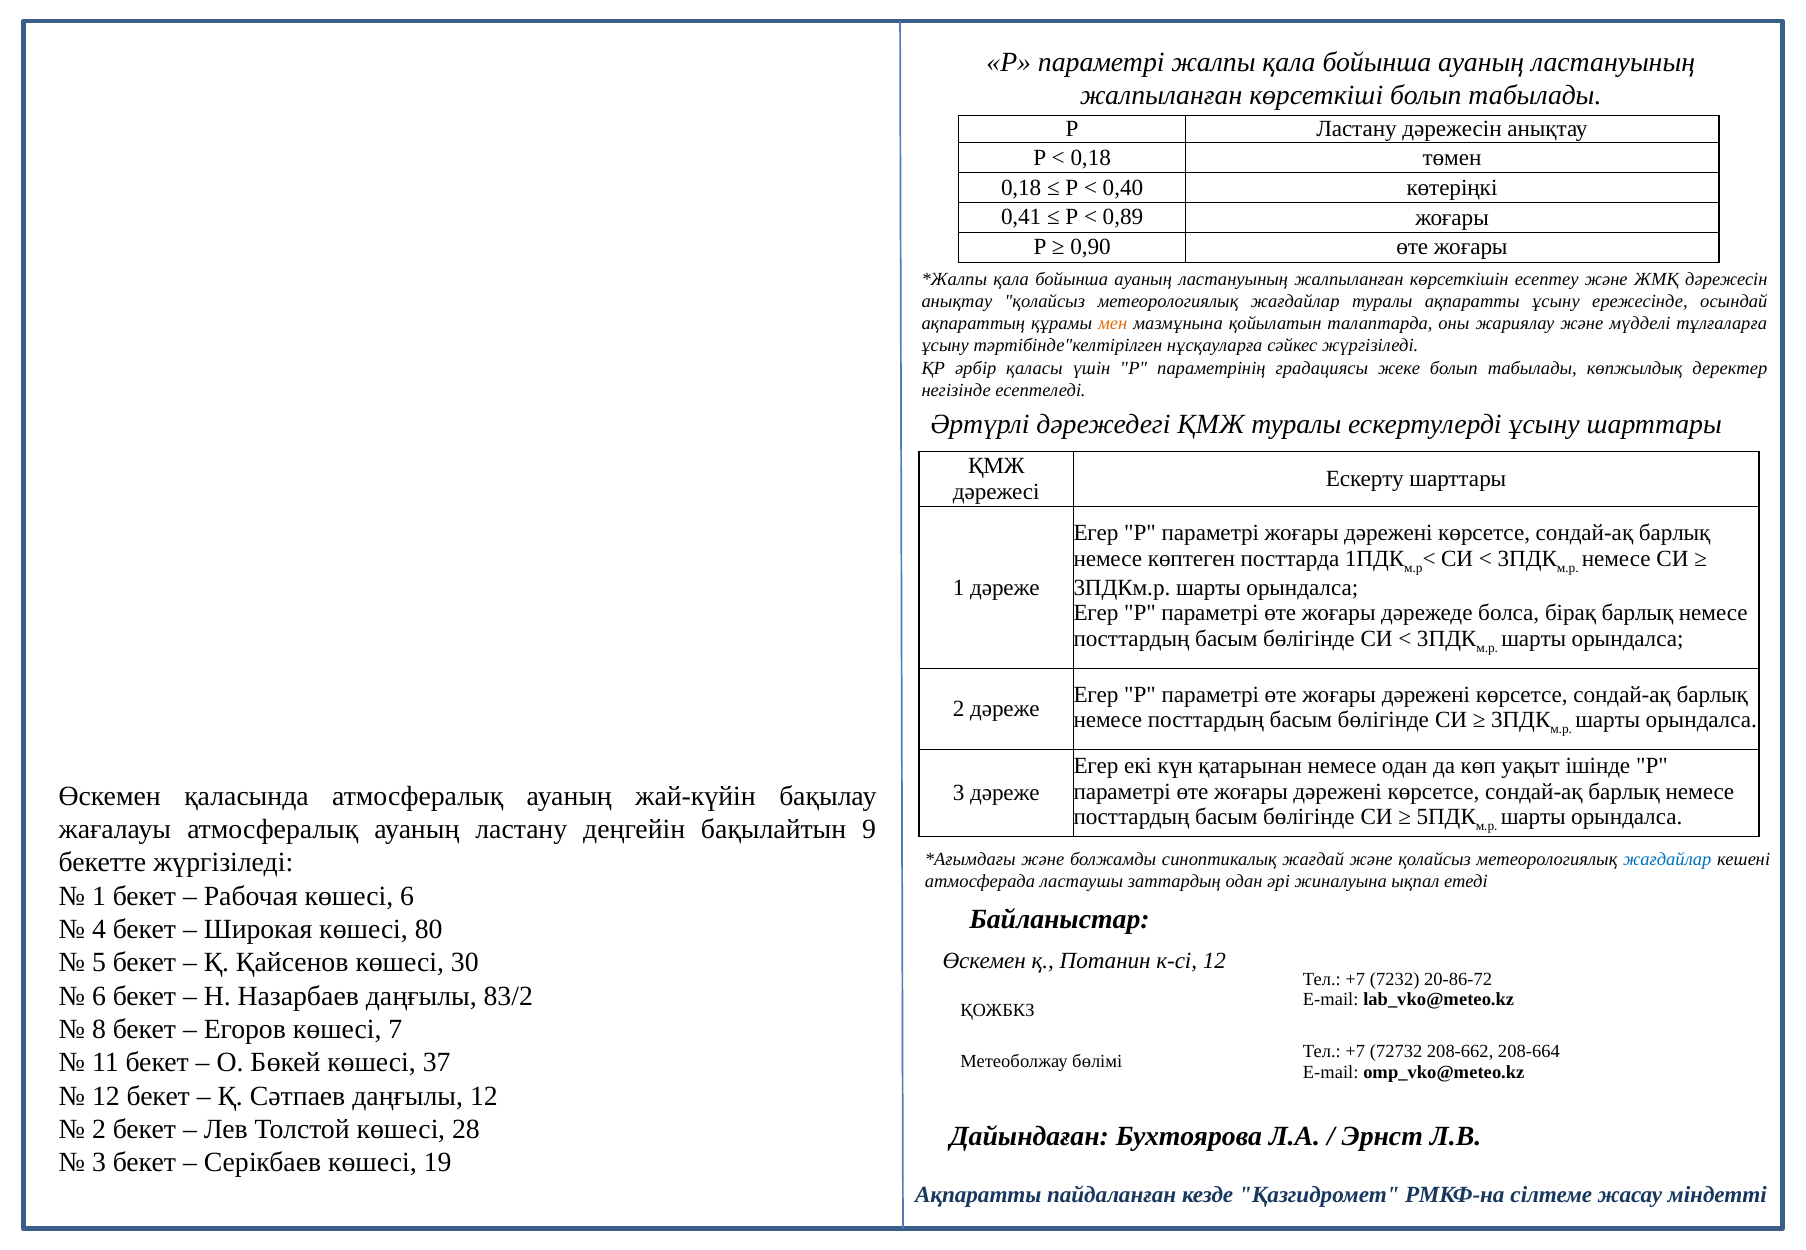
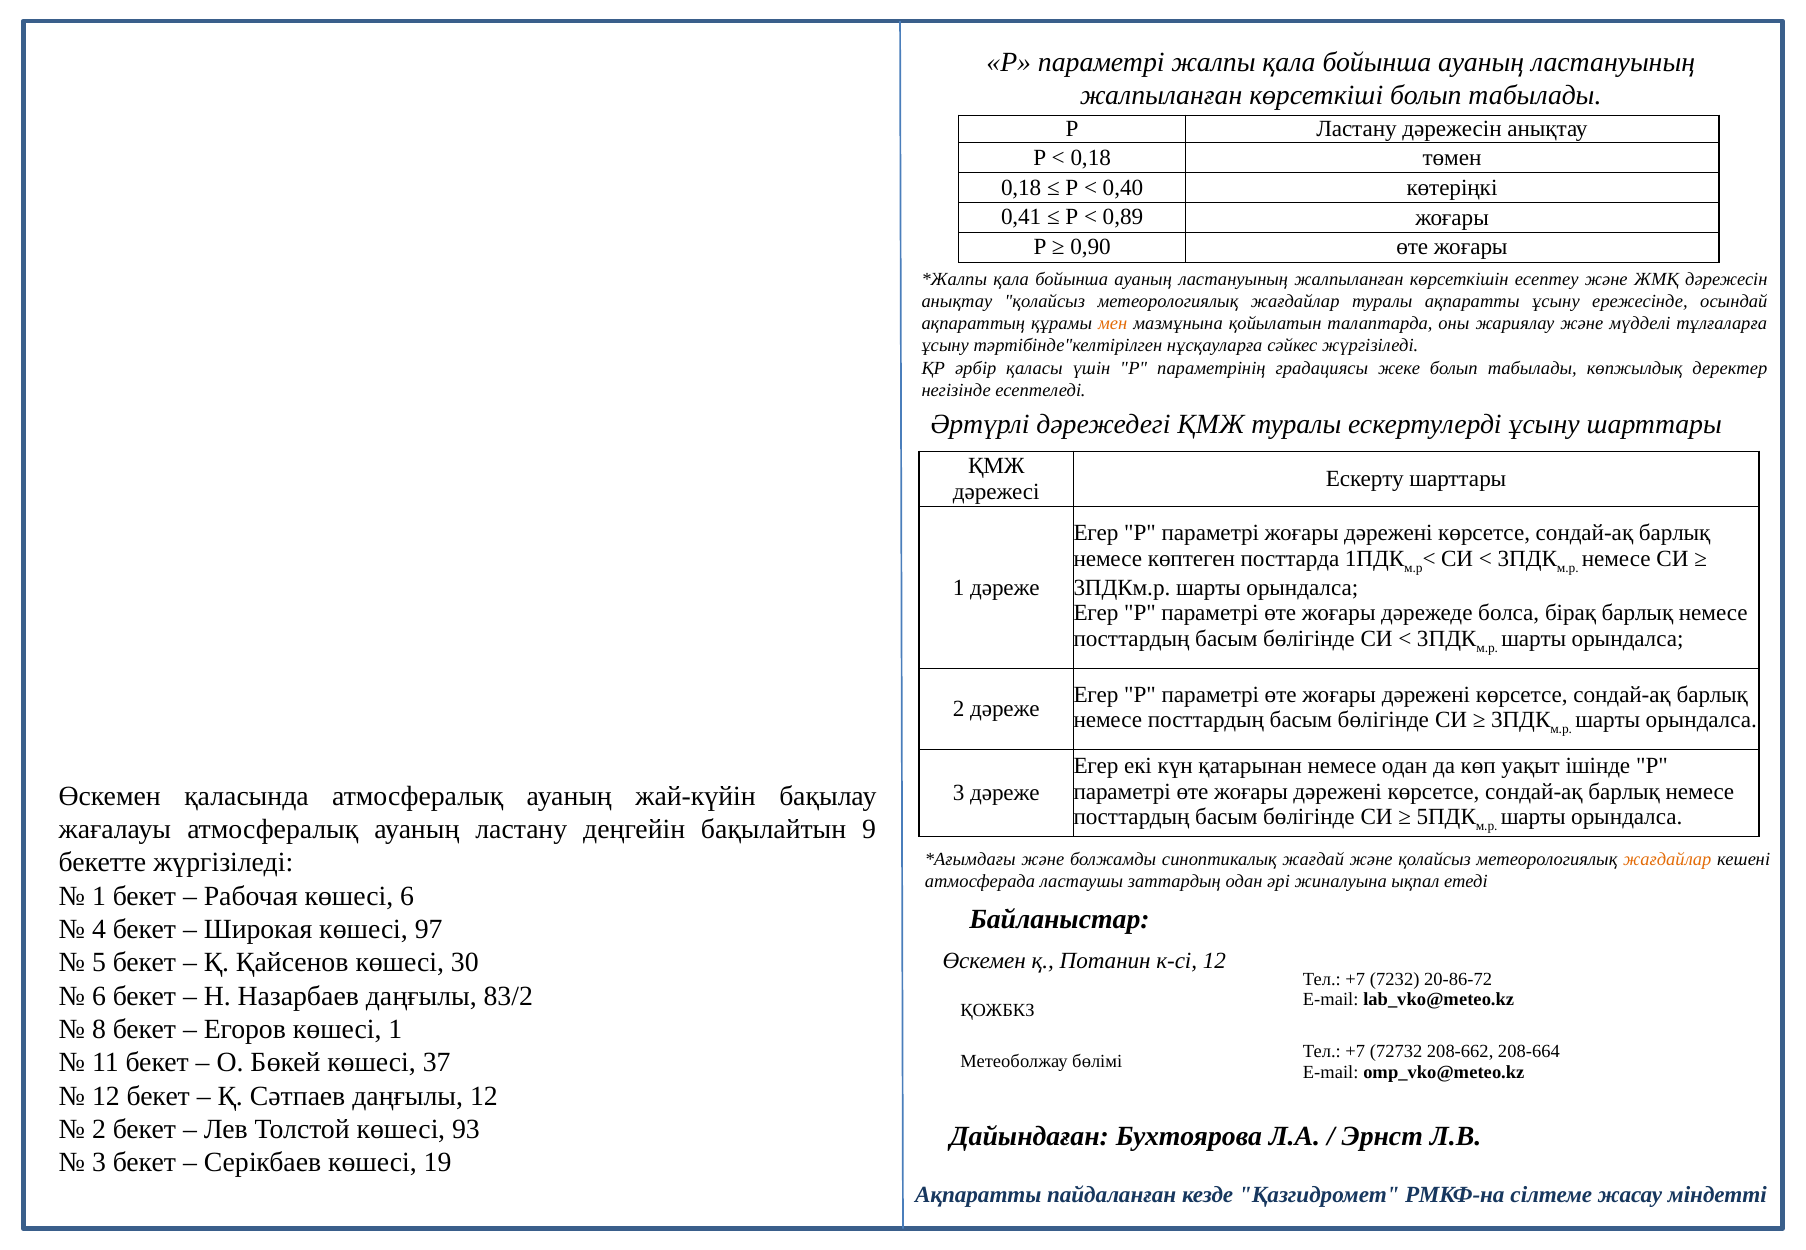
жағдайлар colour: blue -> orange (1667, 860)
80: 80 -> 97 (429, 930)
көшесі 7: 7 -> 1 (395, 1030)
28: 28 -> 93 (466, 1130)
